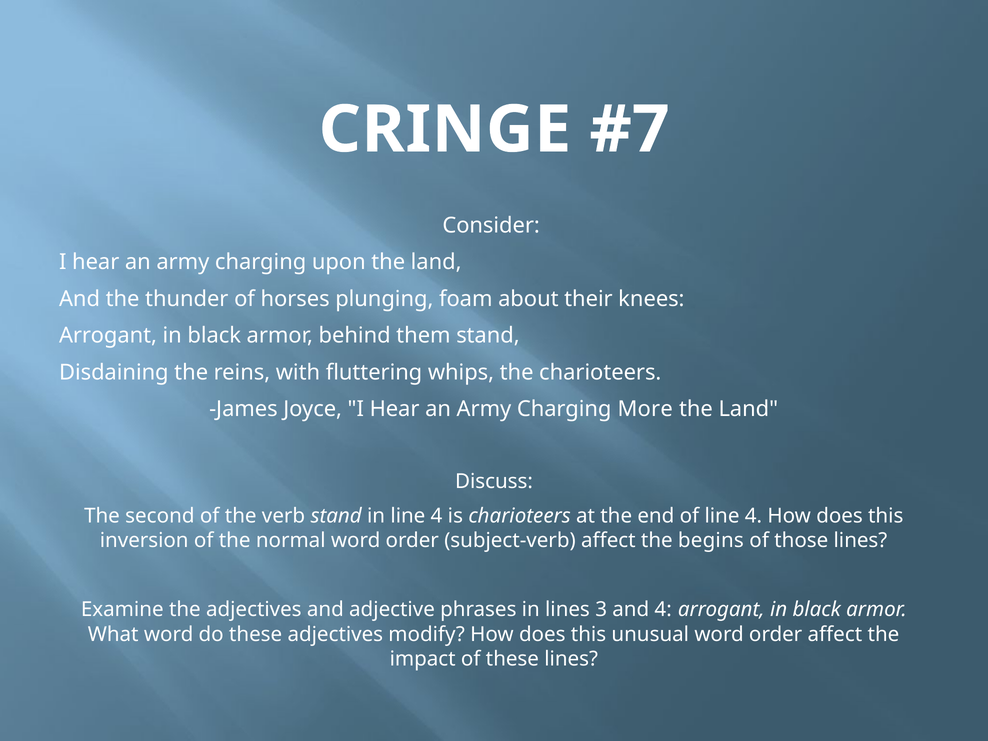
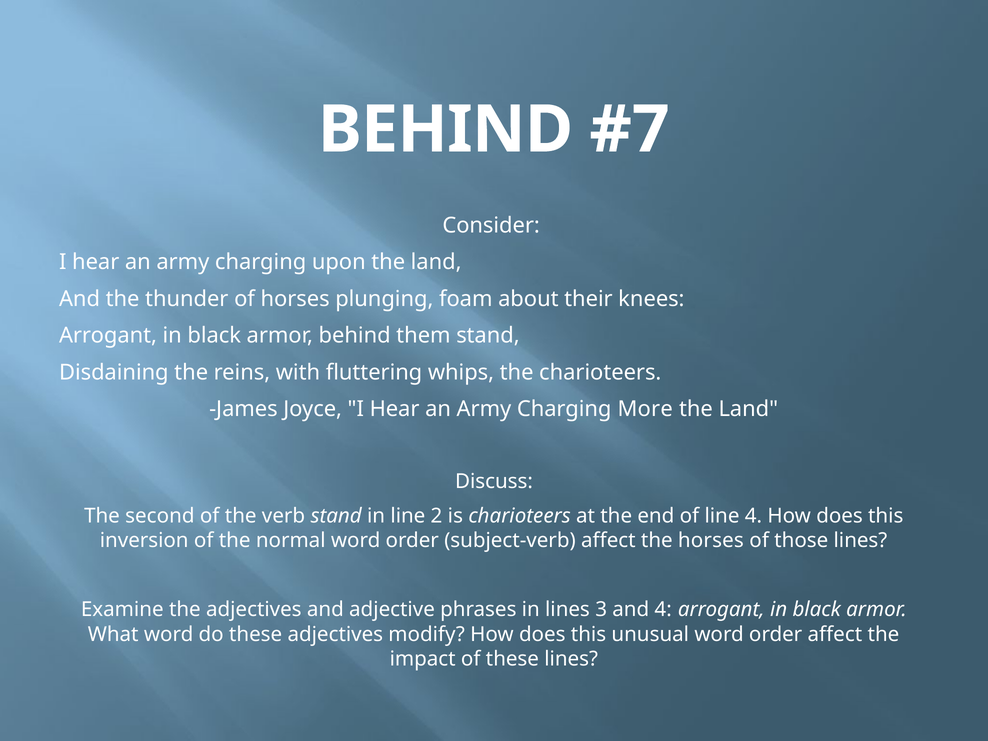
CRINGE: CRINGE -> BEHIND (446, 130)
in line 4: 4 -> 2 (436, 516)
the begins: begins -> horses (711, 541)
